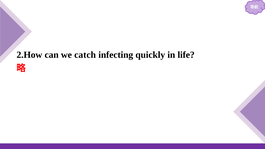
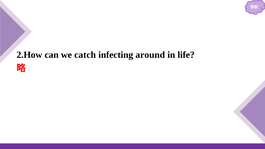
quickly: quickly -> around (150, 55)
